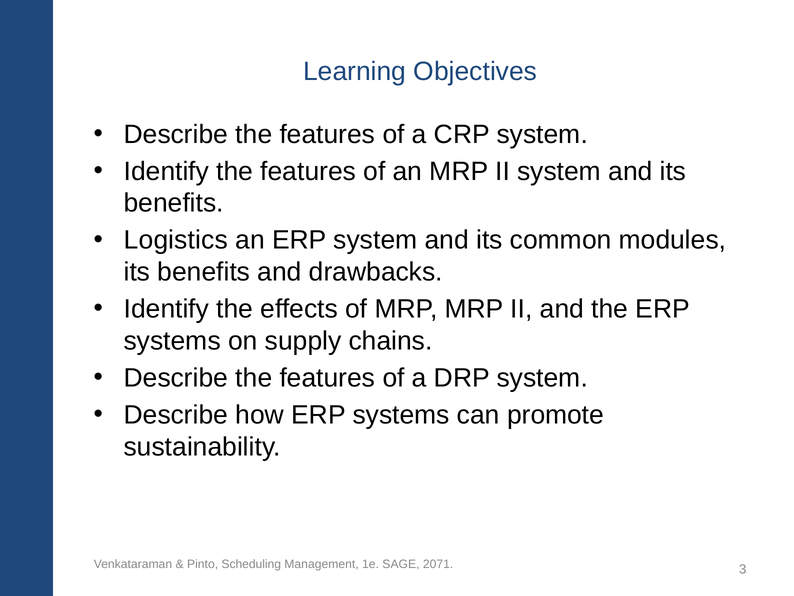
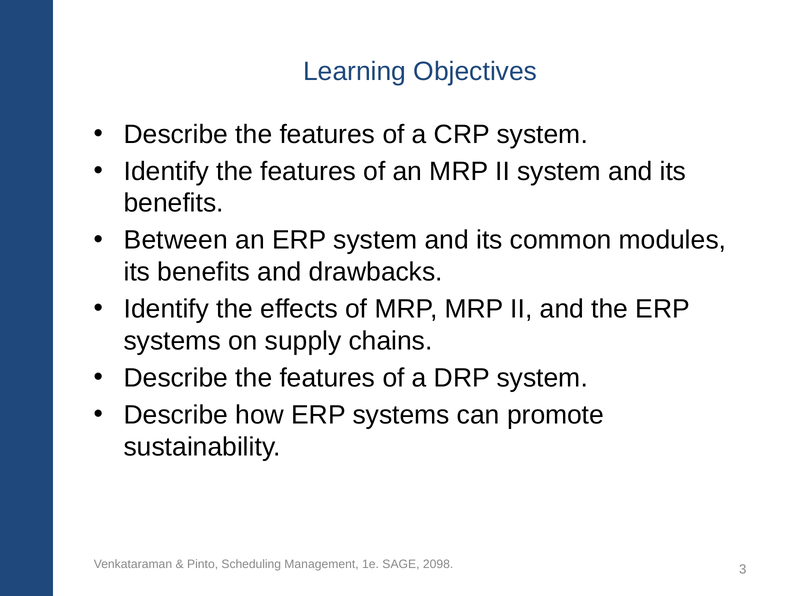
Logistics: Logistics -> Between (176, 240)
2071: 2071 -> 2098 (438, 564)
